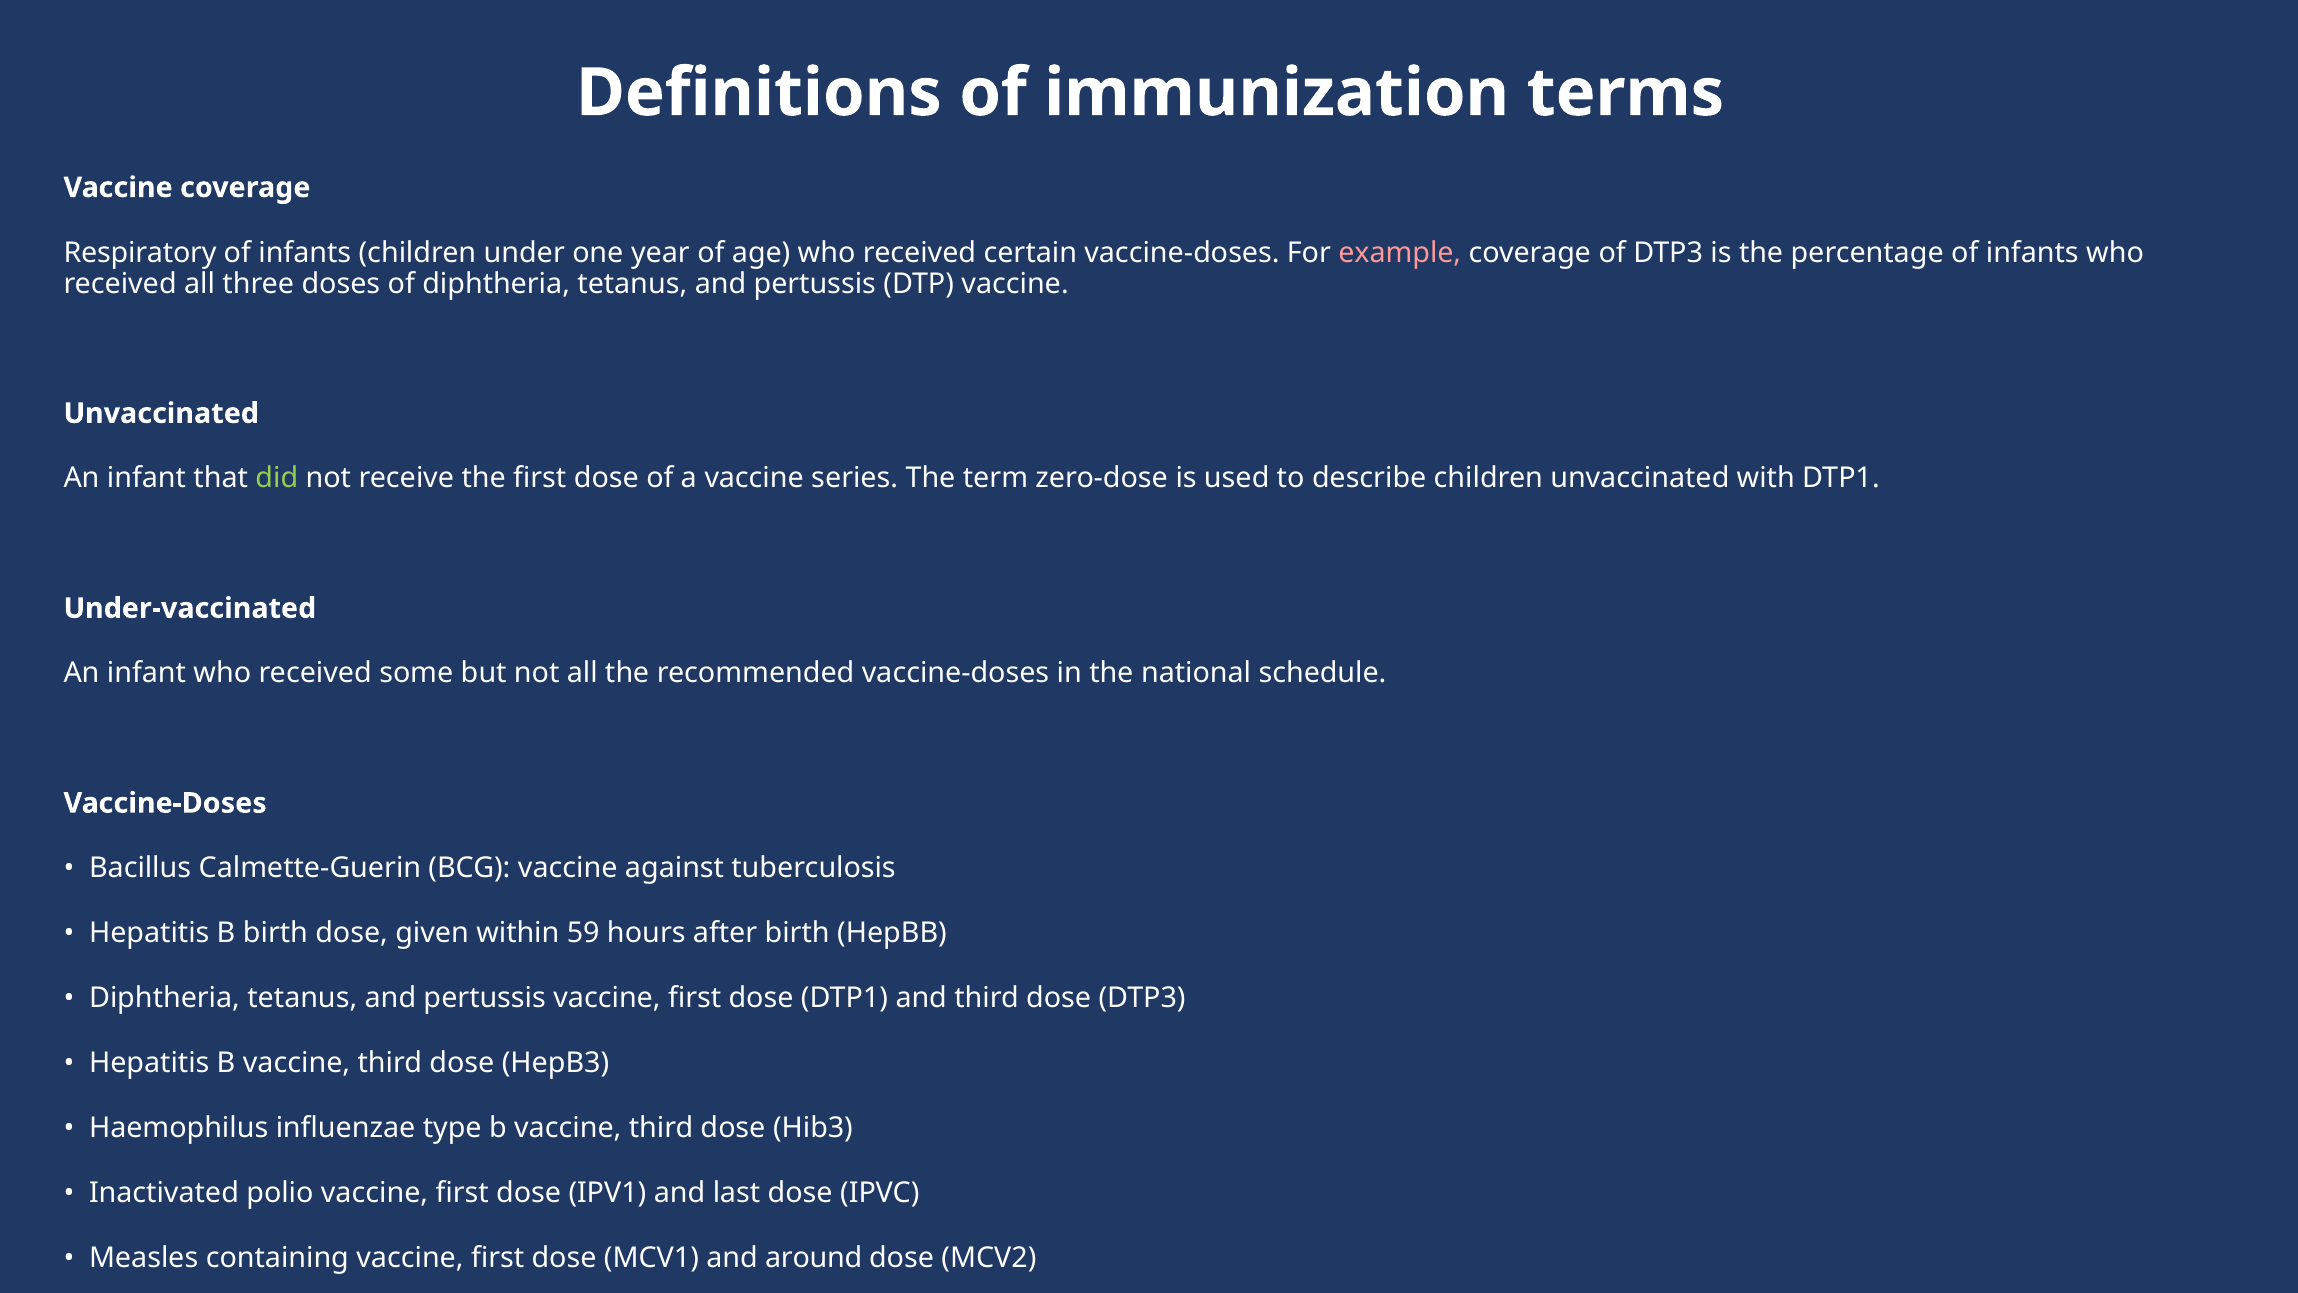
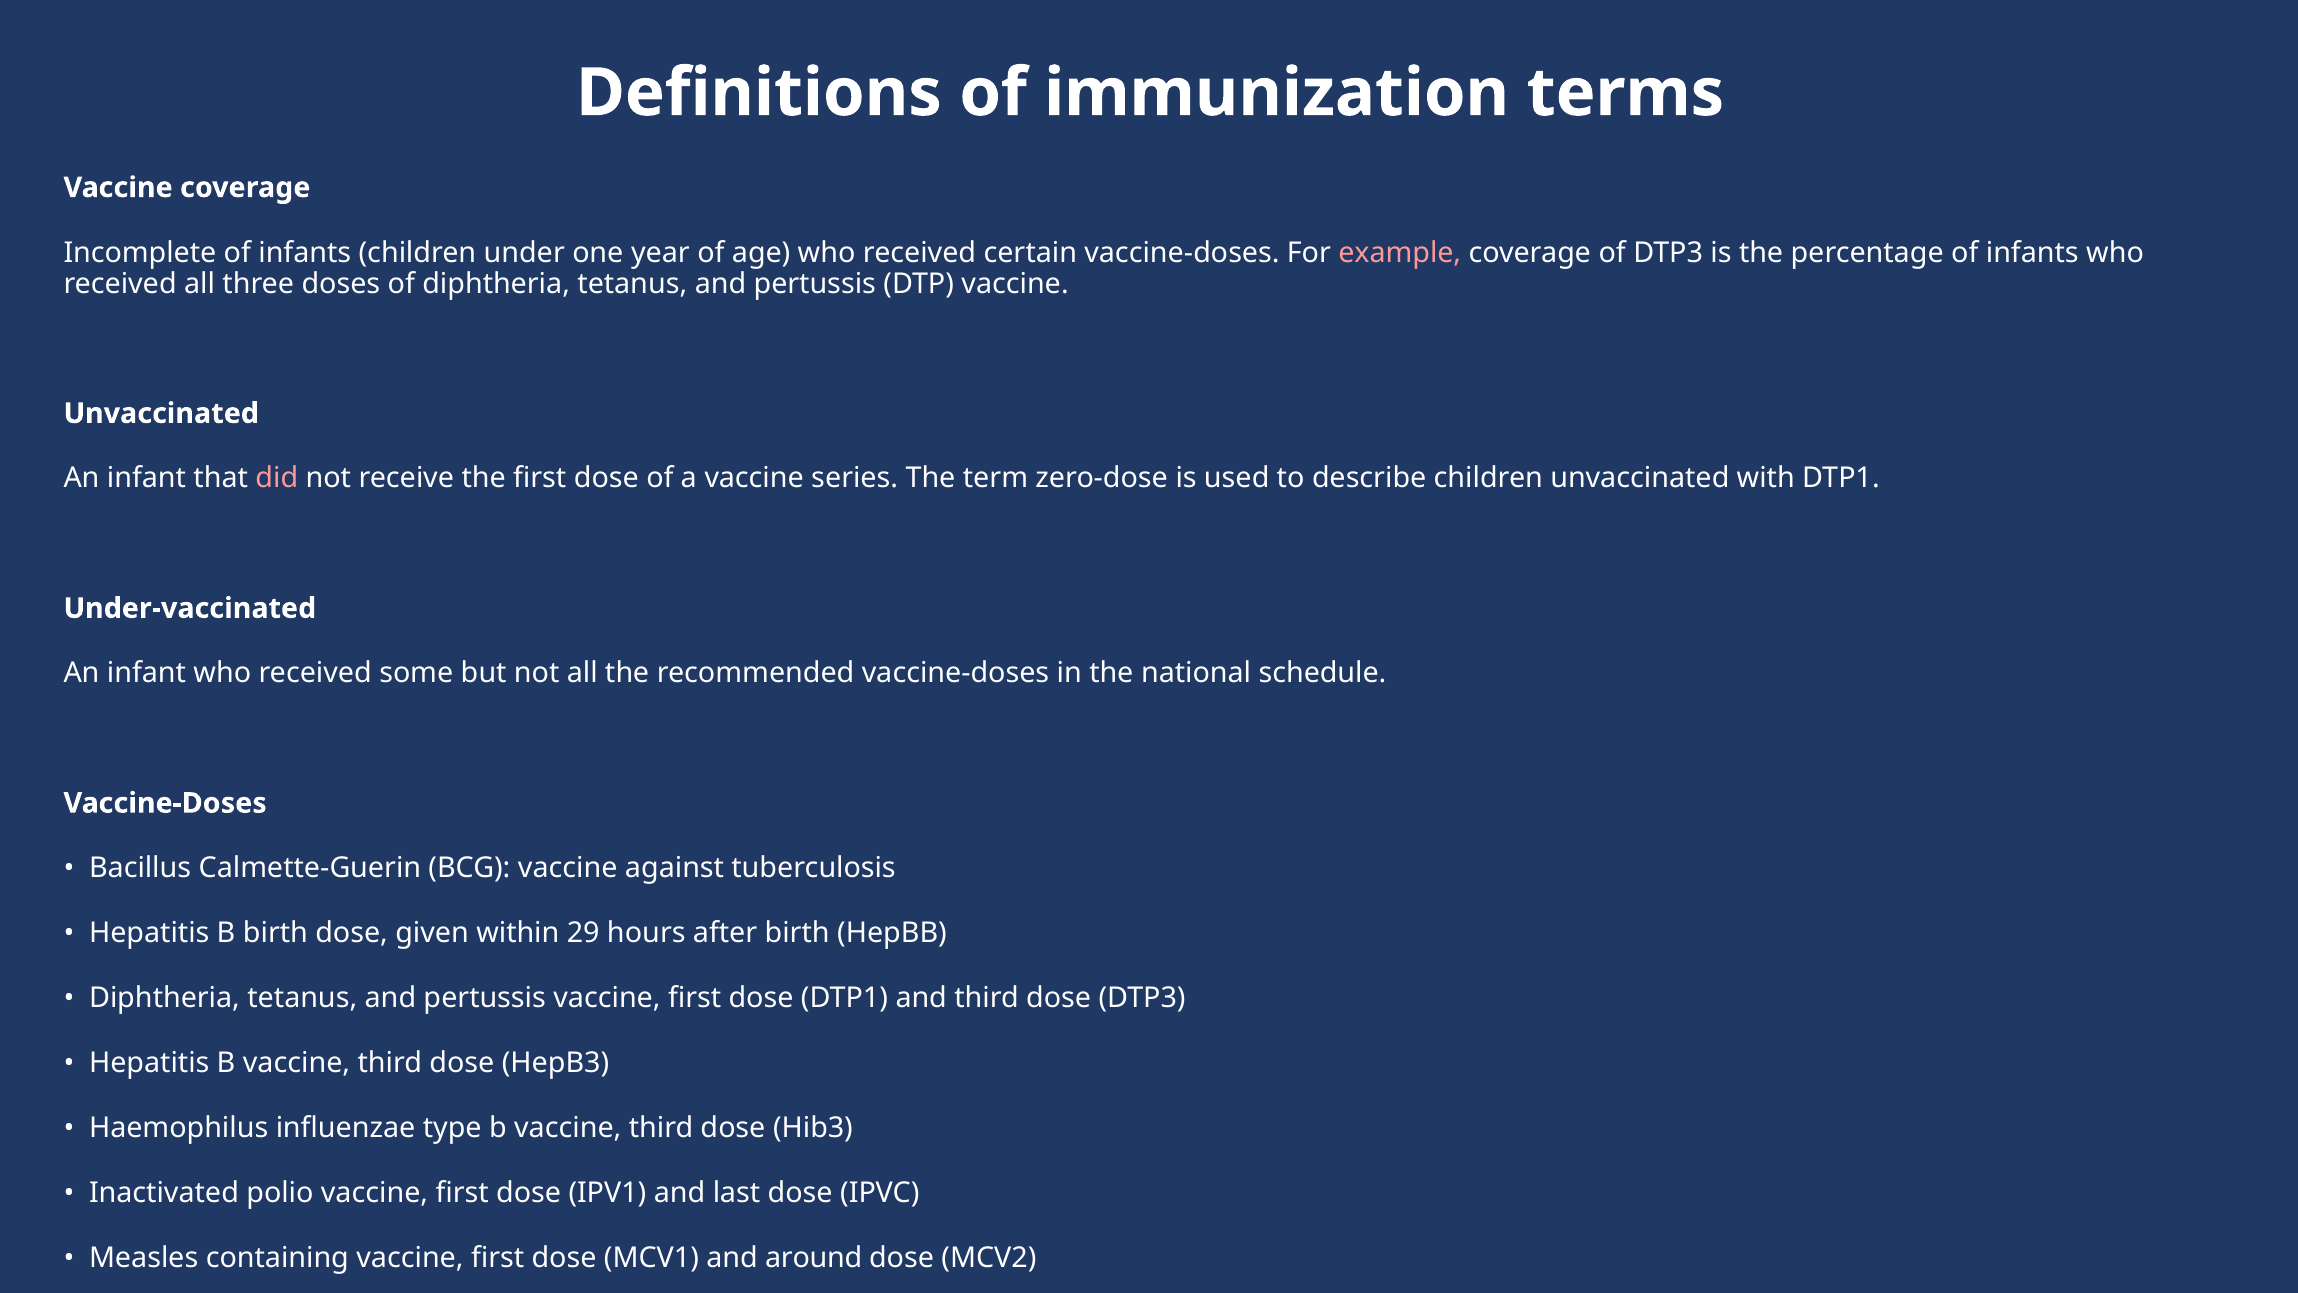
Respiratory: Respiratory -> Incomplete (140, 253)
did colour: light green -> pink (277, 478)
59: 59 -> 29 (583, 933)
